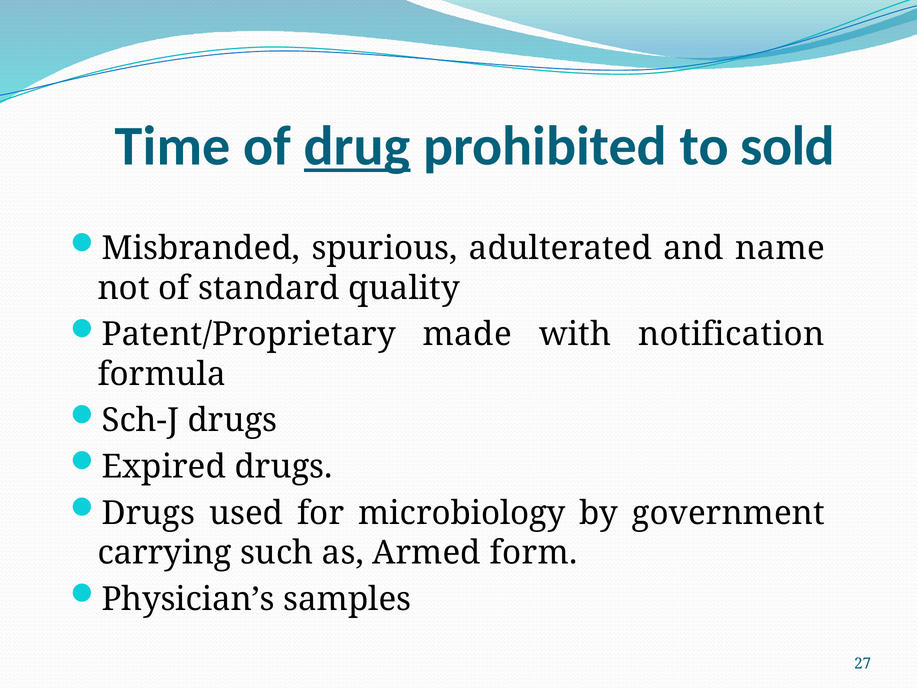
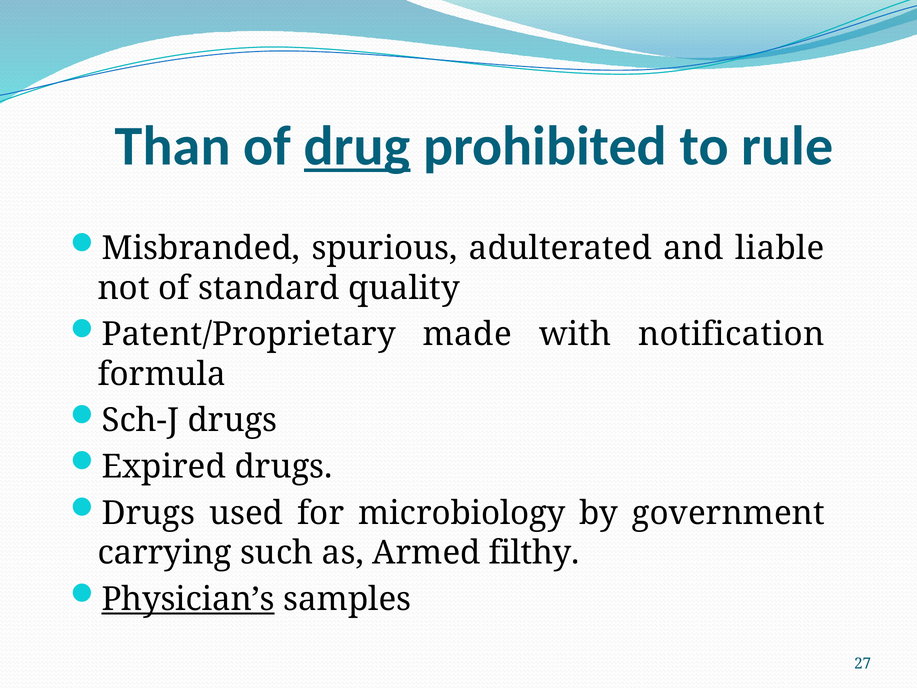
Time: Time -> Than (173, 146)
sold: sold -> rule (787, 146)
name: name -> liable (780, 248)
form: form -> filthy (534, 553)
Physician’s underline: none -> present (188, 599)
